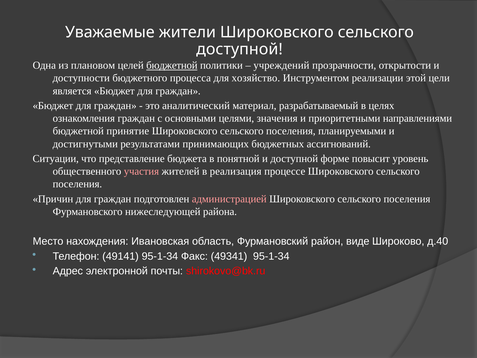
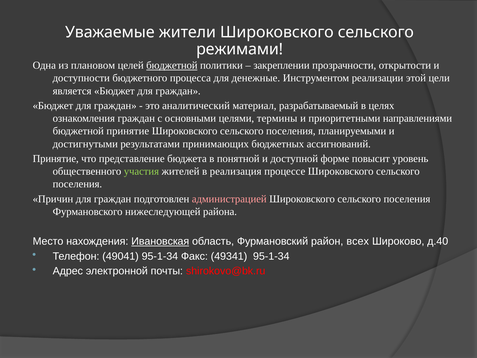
доступной: доступной -> режимами (240, 49)
учреждений: учреждений -> закреплении (281, 65)
хозяйство: хозяйство -> денежные (256, 78)
значения: значения -> термины (277, 118)
Ситуации: Ситуации -> Принятие (56, 159)
участия colour: pink -> light green (141, 171)
Ивановская underline: none -> present (160, 241)
виде: виде -> всех (358, 241)
49141: 49141 -> 49041 (121, 256)
